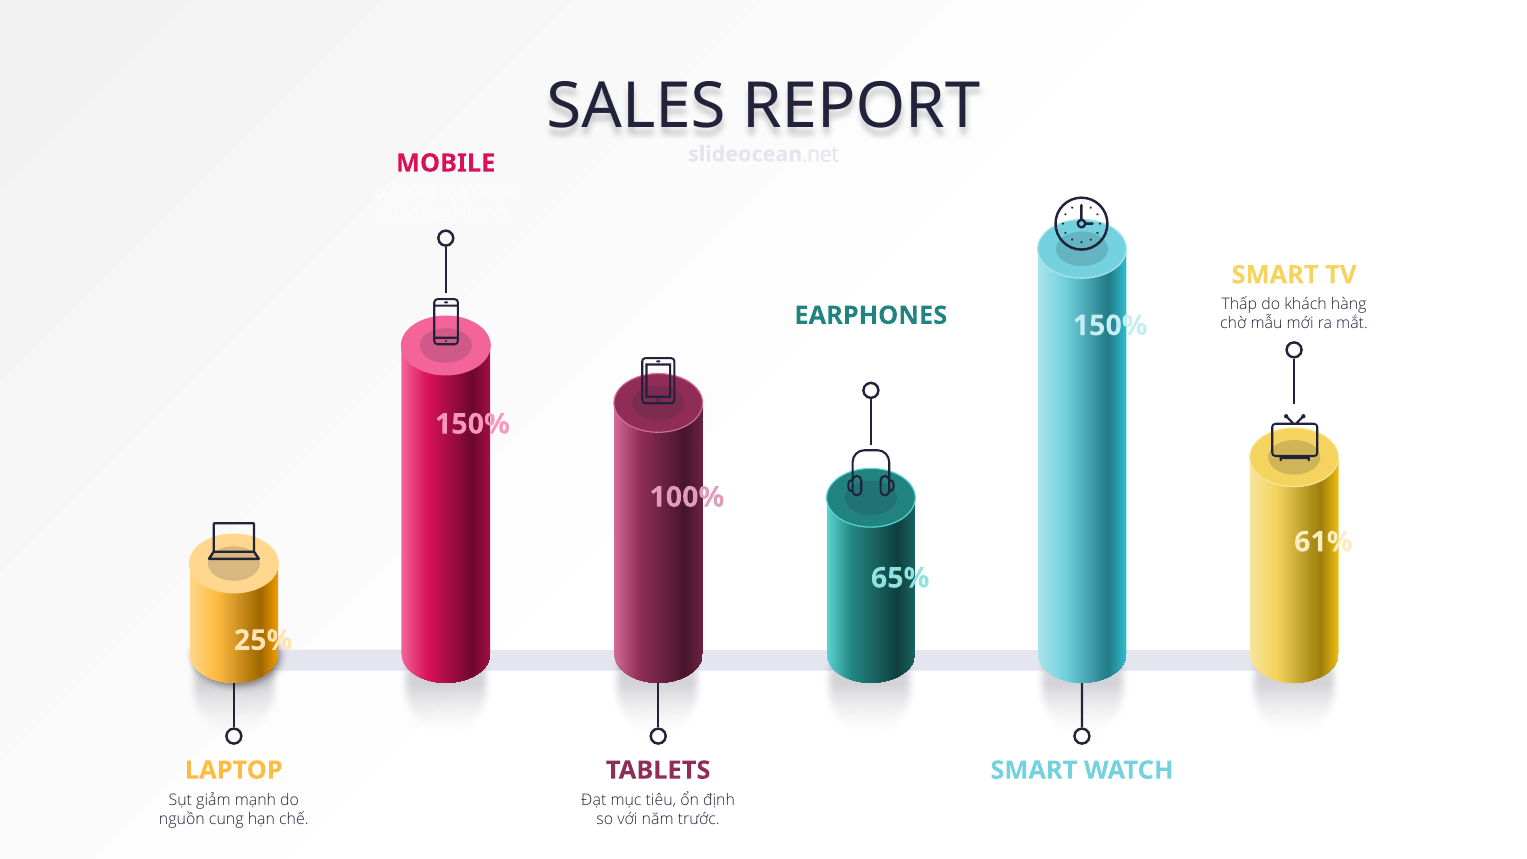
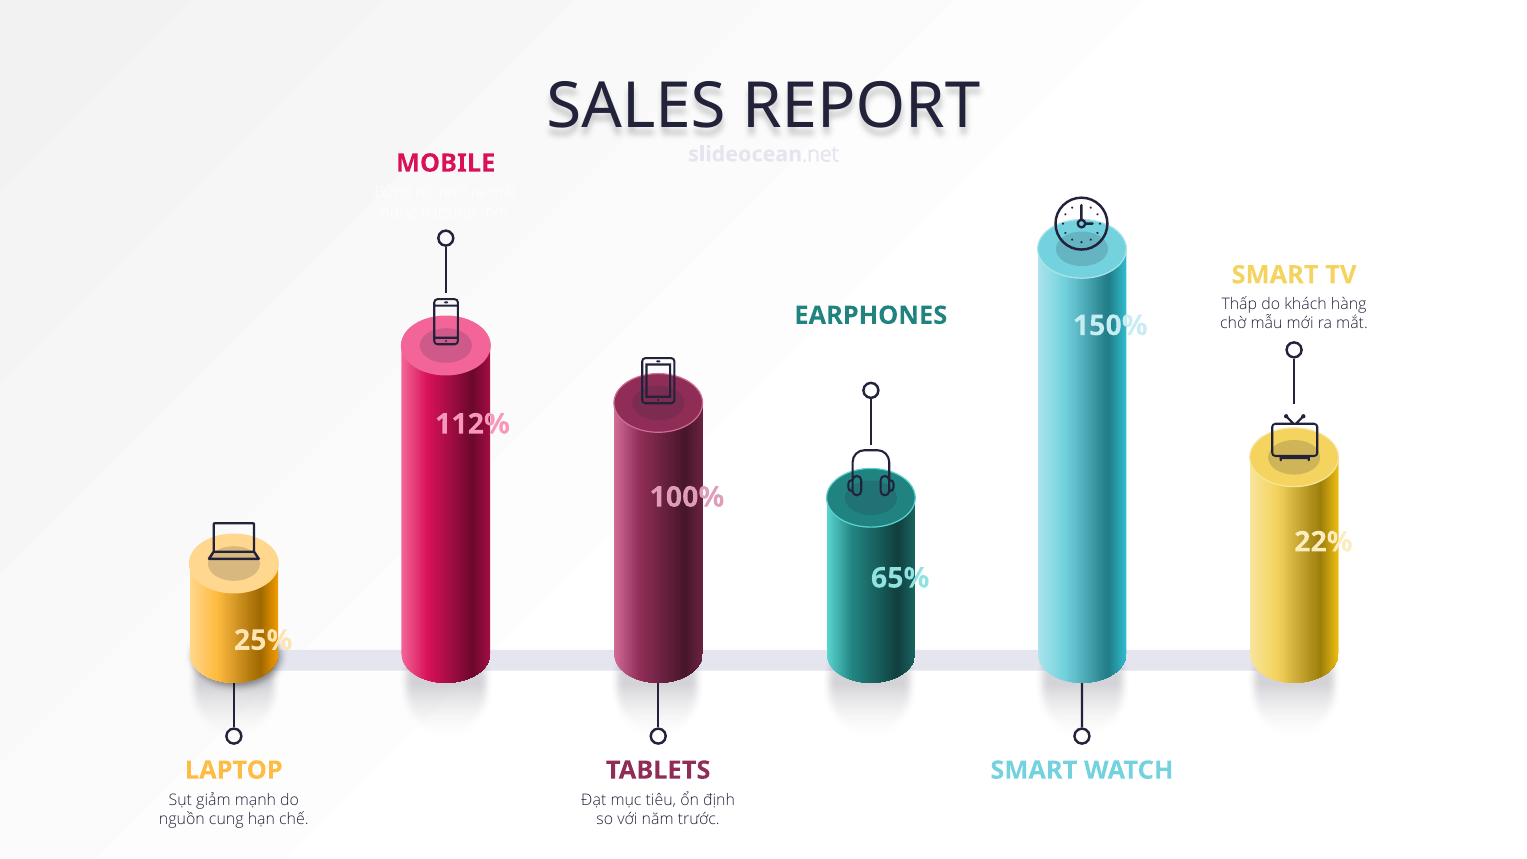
150%: 150% -> 112% (472, 424)
61%: 61% -> 22% (1323, 542)
